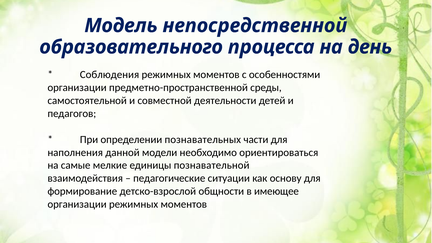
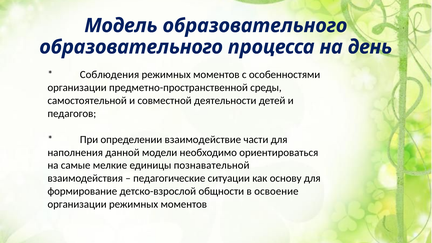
Модель непосредственной: непосредственной -> образовательного (255, 26)
познавательных: познавательных -> взаимодействие (203, 140)
имеющее: имеющее -> освоение (276, 191)
